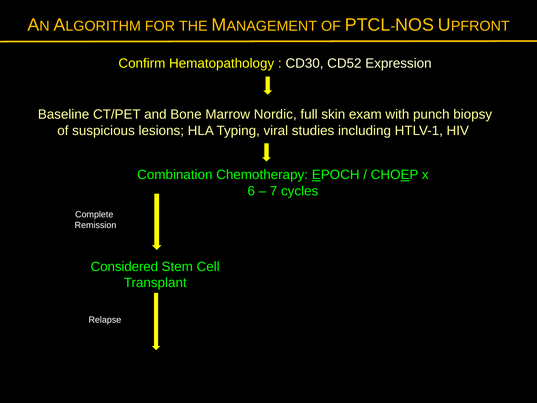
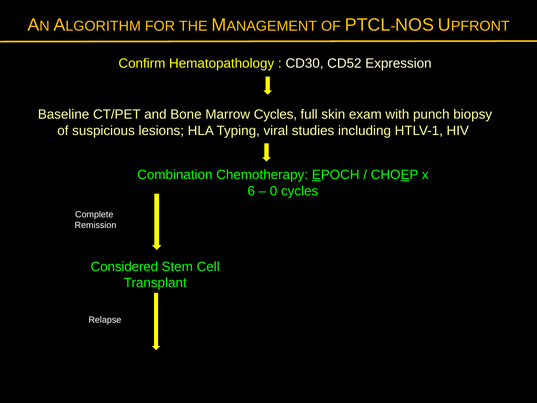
Marrow Nordic: Nordic -> Cycles (275, 114)
7: 7 -> 0 (274, 191)
